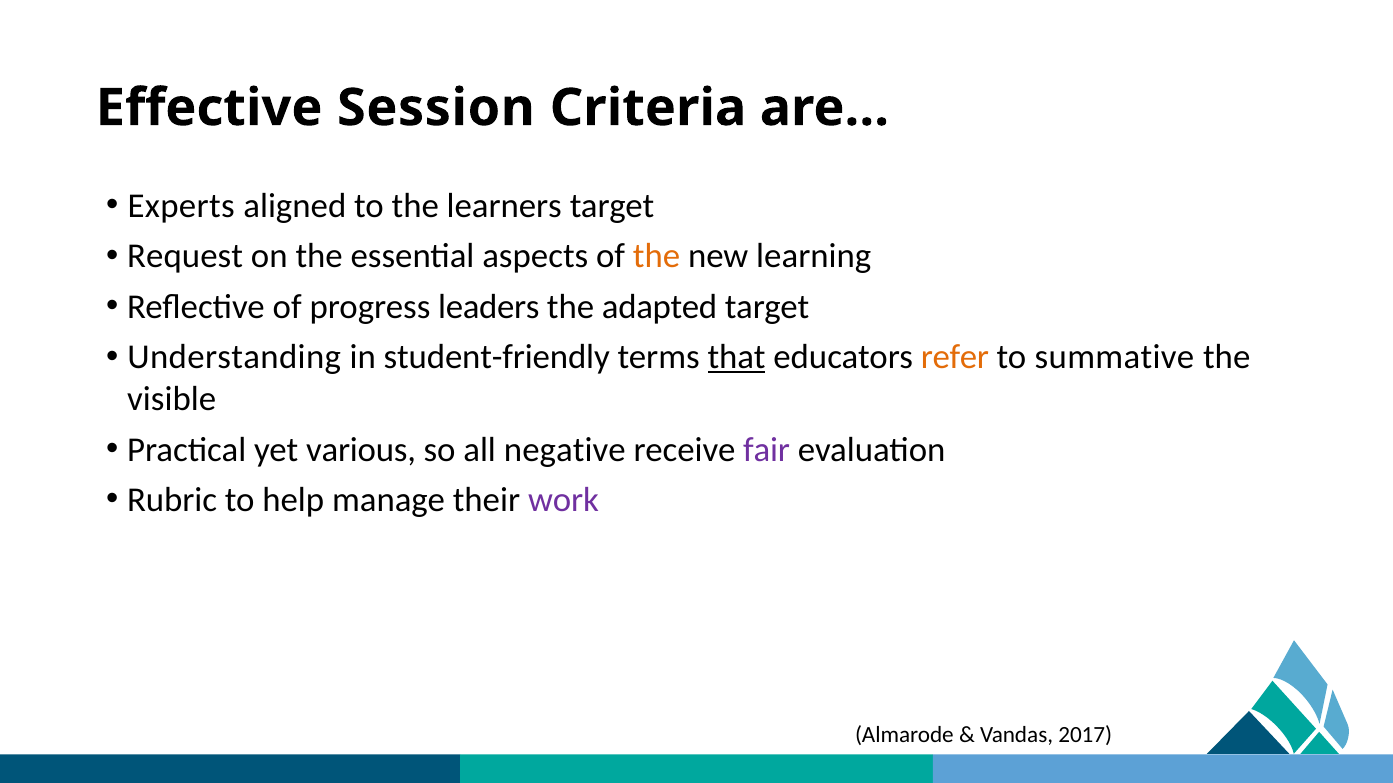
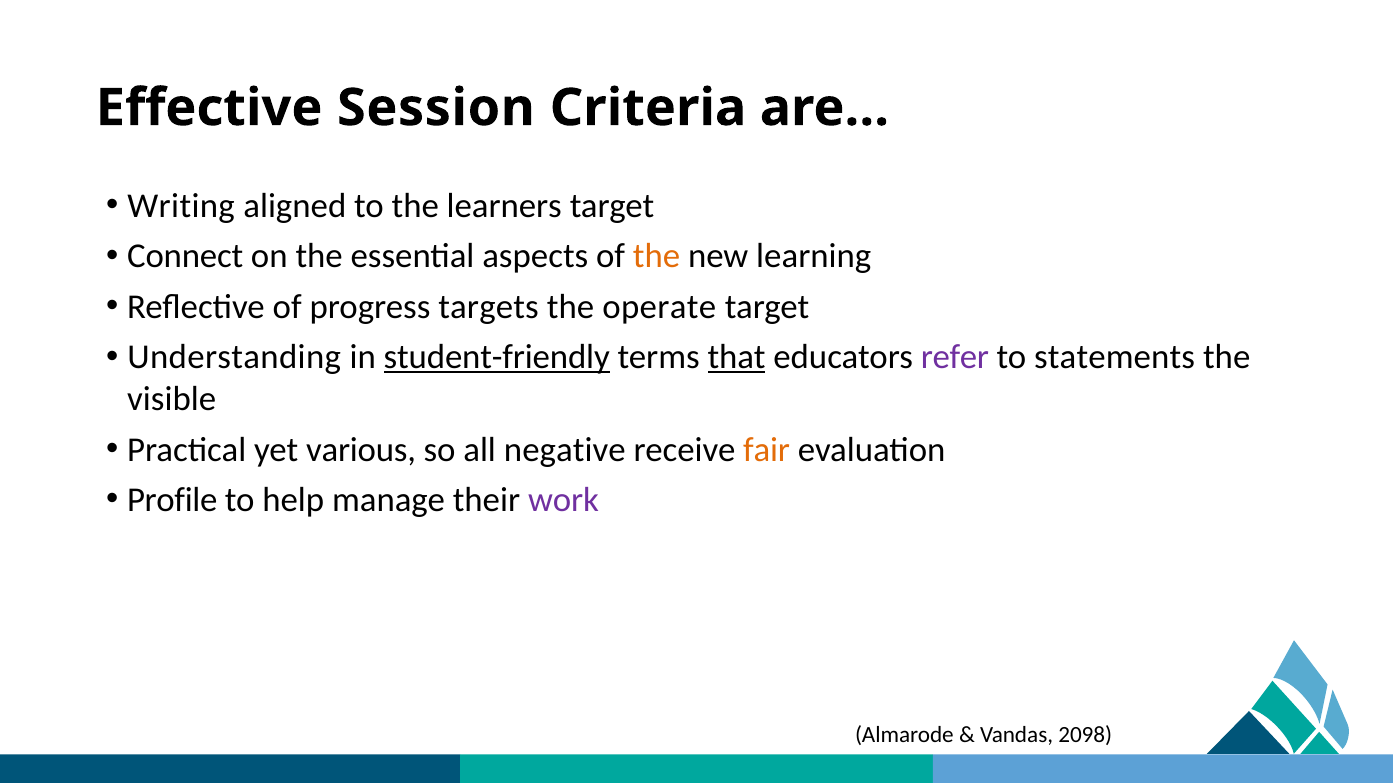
Experts: Experts -> Writing (181, 206)
Request: Request -> Connect (185, 257)
leaders: leaders -> targets (489, 307)
adapted: adapted -> operate (659, 307)
student-friendly underline: none -> present (497, 358)
refer colour: orange -> purple (955, 358)
summative: summative -> statements (1115, 358)
fair colour: purple -> orange (767, 450)
Rubric: Rubric -> Profile (172, 501)
2017: 2017 -> 2098 (1085, 736)
